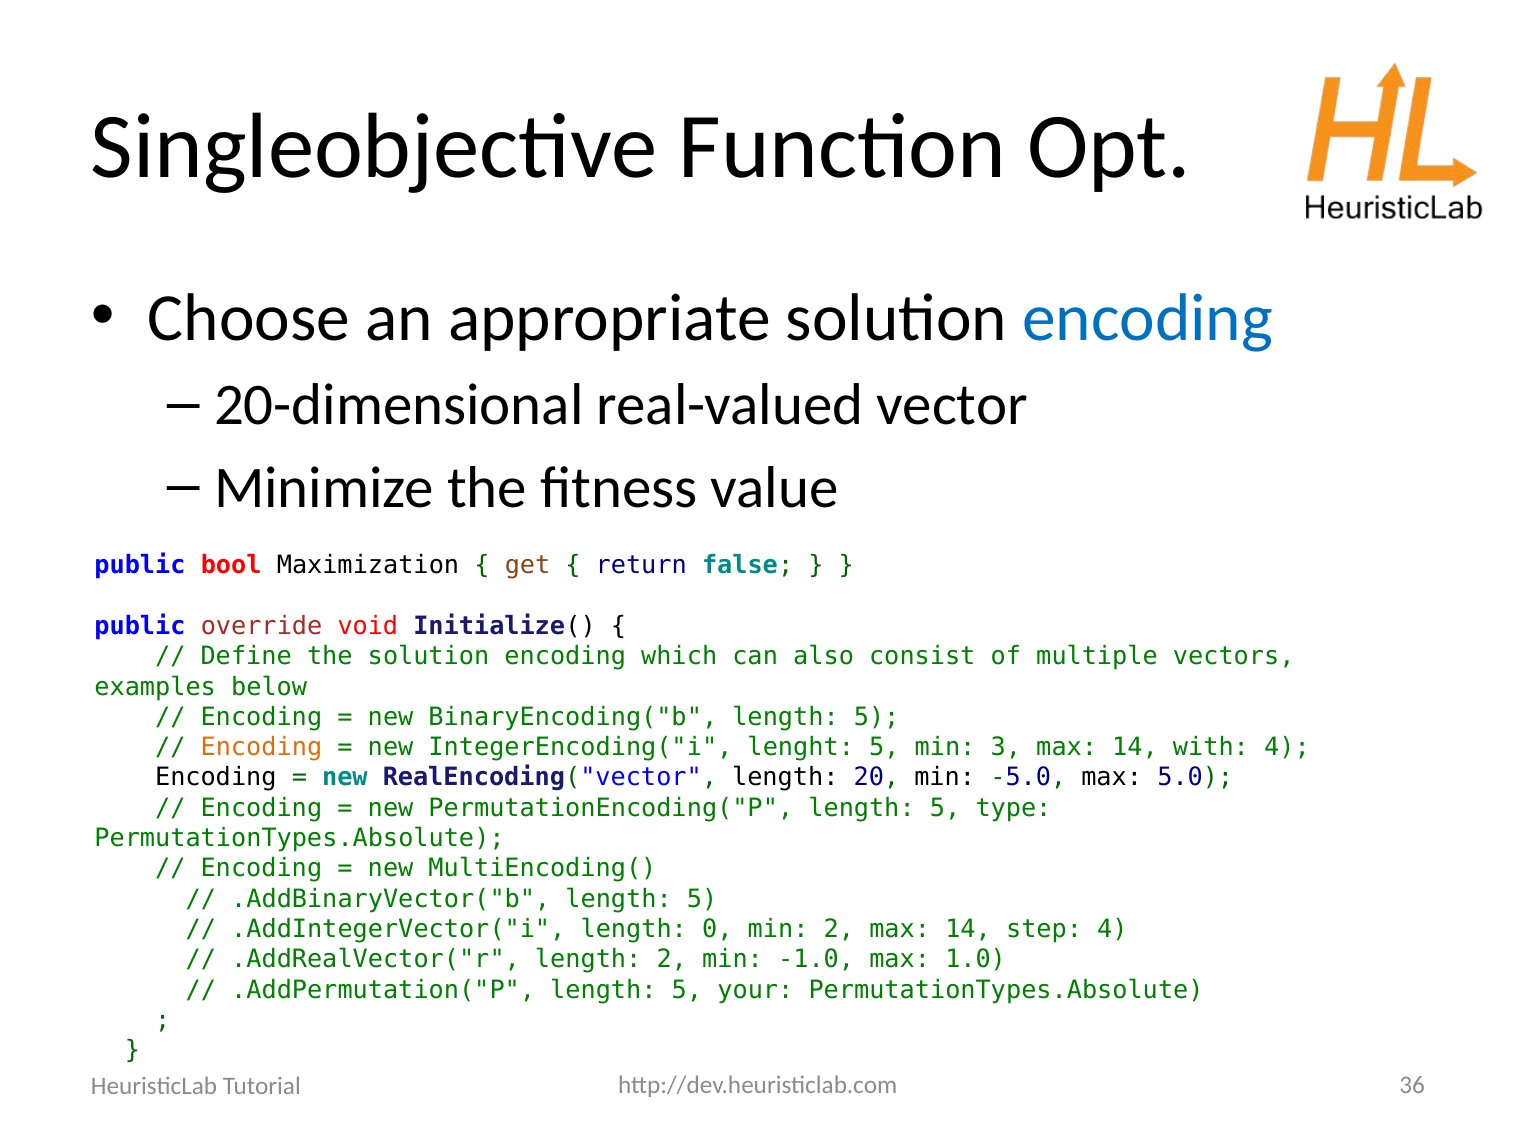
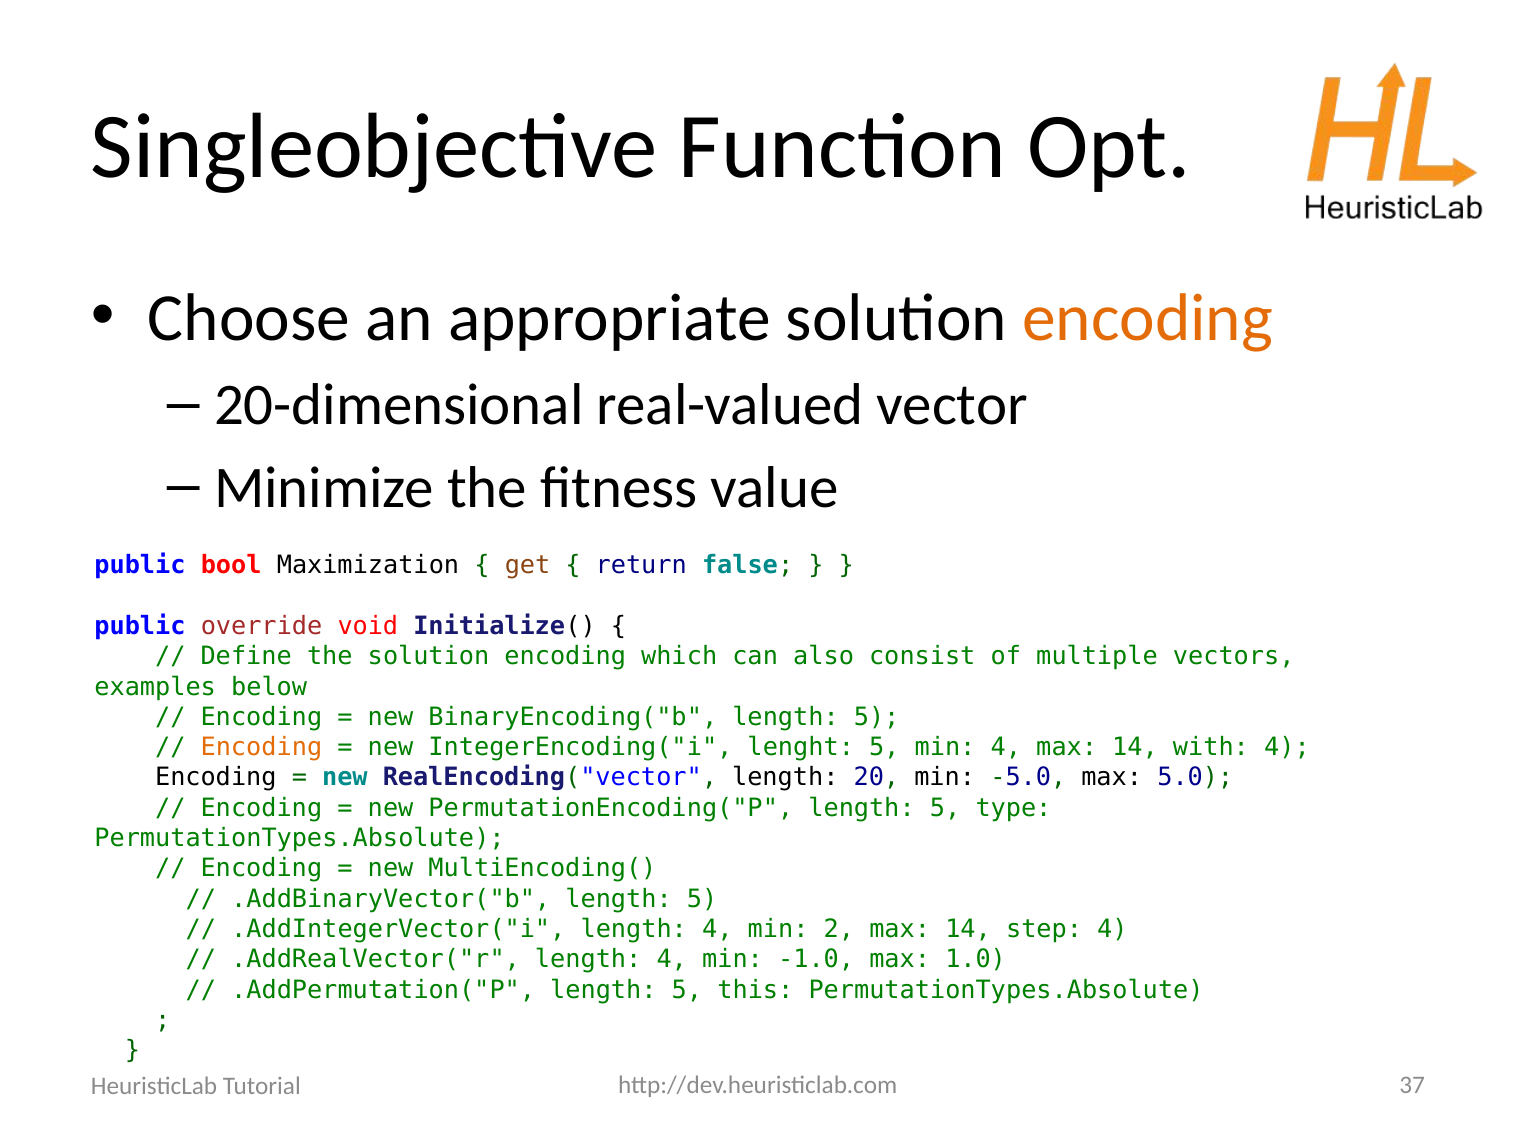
encoding colour: blue -> orange (1148, 318)
min 3: 3 -> 4 (1006, 747)
.AddIntegerVector("i length 0: 0 -> 4 (717, 929)
.AddRealVector("r length 2: 2 -> 4 (672, 960)
your: your -> this (755, 990)
36: 36 -> 37 (1412, 1086)
